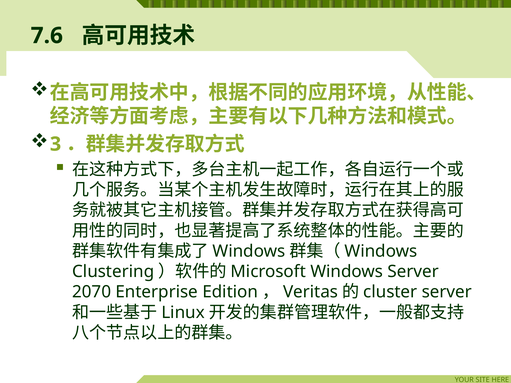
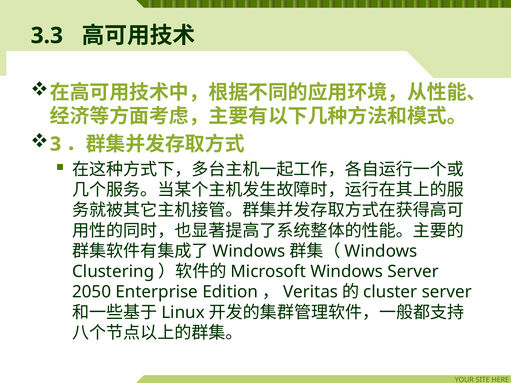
7.6: 7.6 -> 3.3 (47, 36)
2070: 2070 -> 2050 (92, 292)
